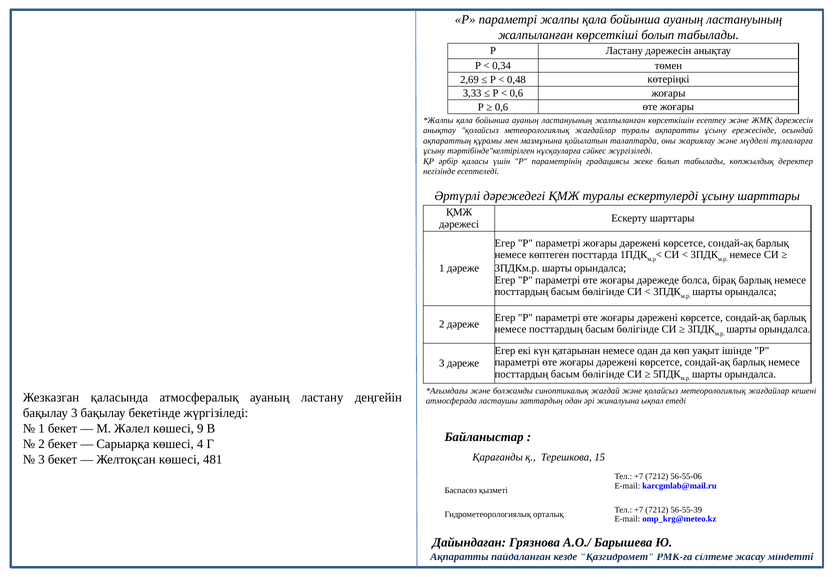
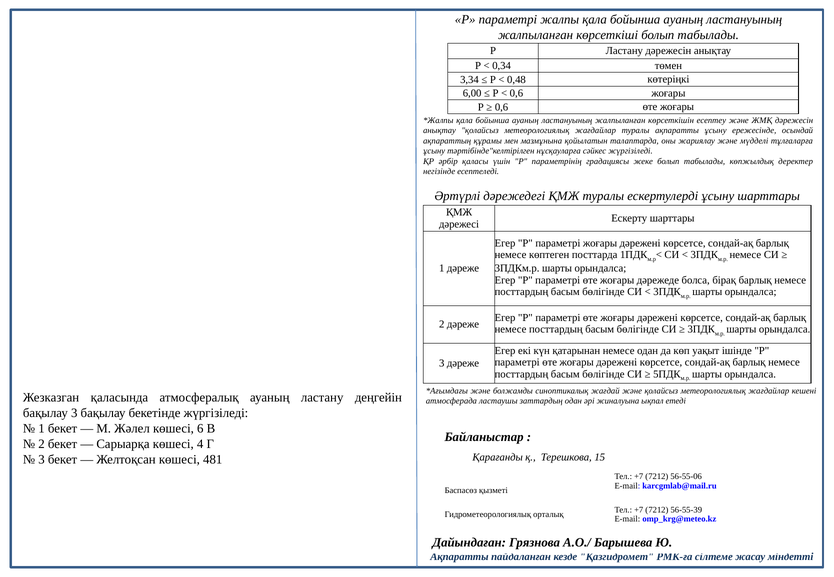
2,69: 2,69 -> 3,34 (469, 80)
3,33: 3,33 -> 6,00 (472, 94)
9: 9 -> 6 (200, 429)
